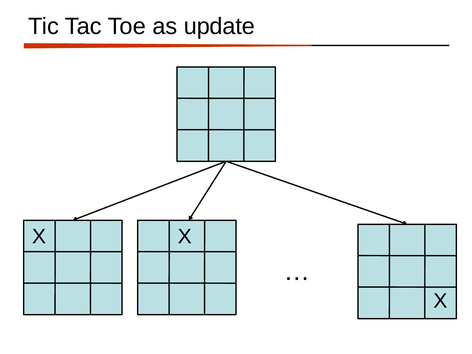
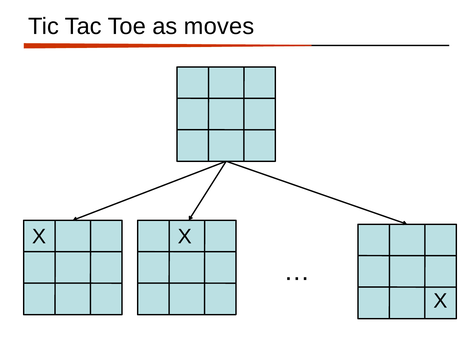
update: update -> moves (219, 26)
